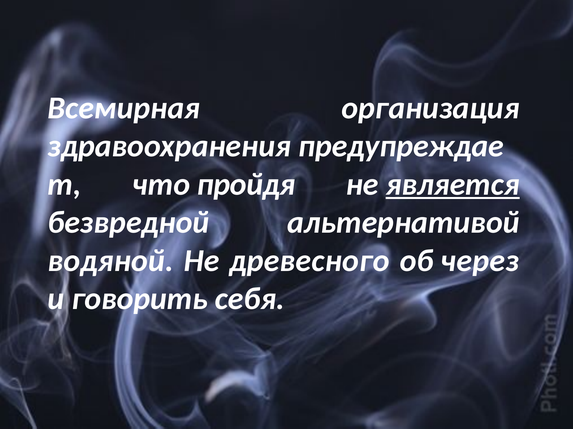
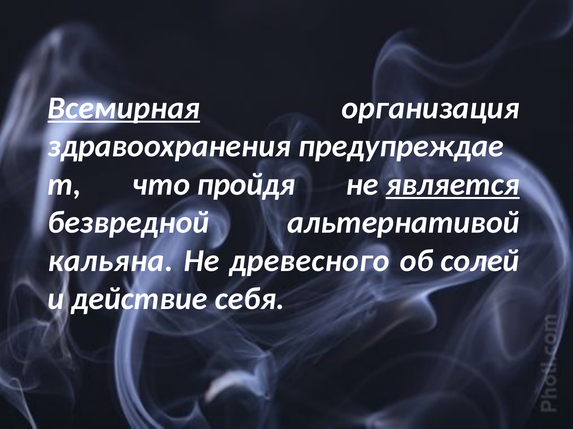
Всемирная underline: none -> present (124, 108)
водяной: водяной -> кальяна (111, 261)
через: через -> солей (480, 261)
говорить: говорить -> действие (139, 299)
